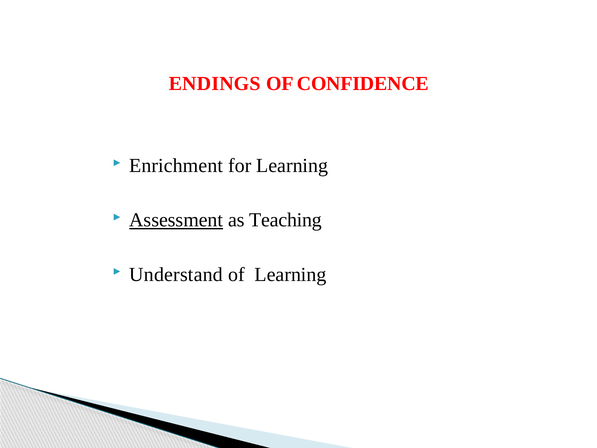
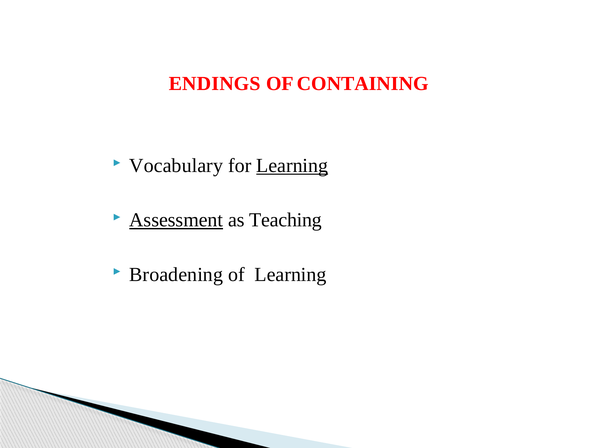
CONFIDENCE: CONFIDENCE -> CONTAINING (363, 83)
Enrichment: Enrichment -> Vocabulary (176, 166)
Learning underline: none -> present (292, 166)
Understand: Understand -> Broadening (176, 274)
